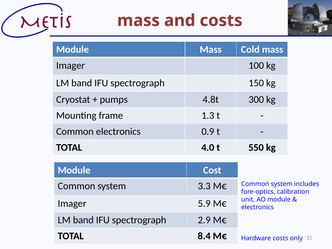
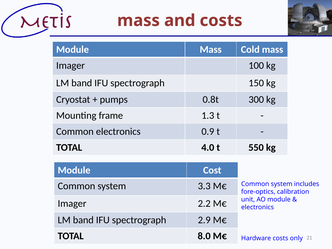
4.8t: 4.8t -> 0.8t (211, 100)
5.9: 5.9 -> 2.2 (204, 204)
8.4: 8.4 -> 8.0 (204, 236)
